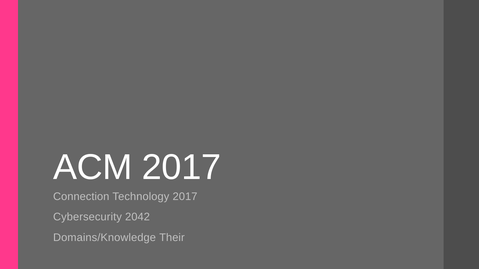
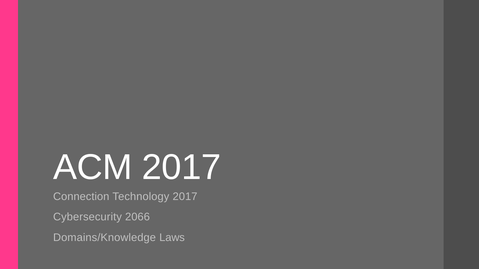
2042: 2042 -> 2066 (138, 217)
Their: Their -> Laws (172, 238)
